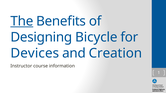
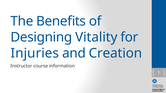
The underline: present -> none (22, 21)
Bicycle: Bicycle -> Vitality (96, 37)
Devices: Devices -> Injuries (35, 53)
